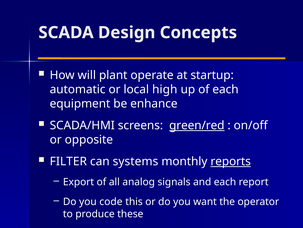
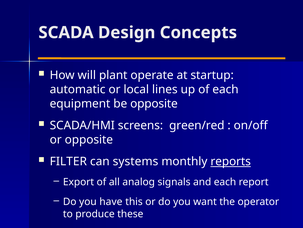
high: high -> lines (165, 89)
be enhance: enhance -> opposite (154, 103)
green/red underline: present -> none (197, 125)
code: code -> have (111, 201)
